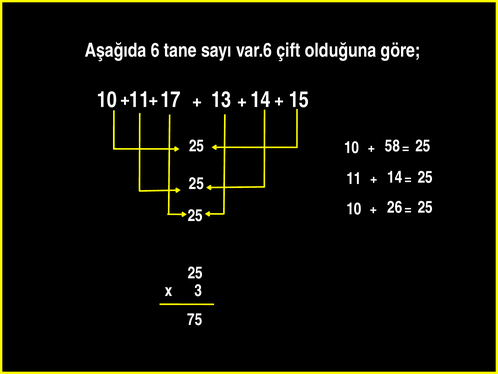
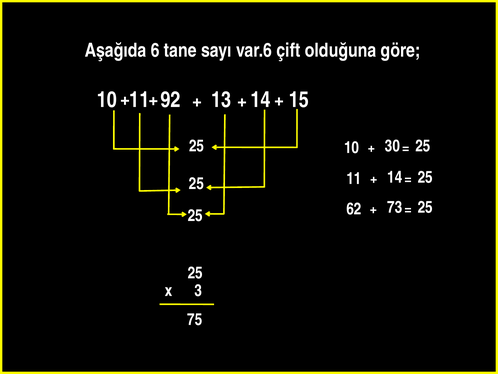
17: 17 -> 92 (170, 100)
58: 58 -> 30 (392, 146)
25 10: 10 -> 62 (354, 209)
26: 26 -> 73 (395, 207)
